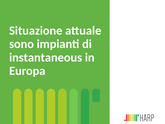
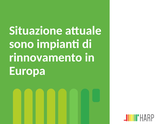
instantaneous: instantaneous -> rinnovamento (46, 57)
